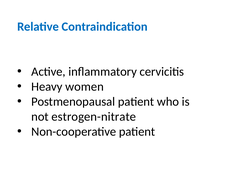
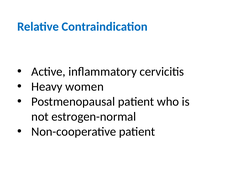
estrogen-nitrate: estrogen-nitrate -> estrogen-normal (94, 116)
